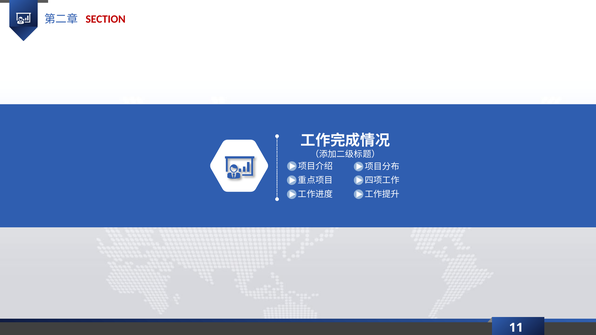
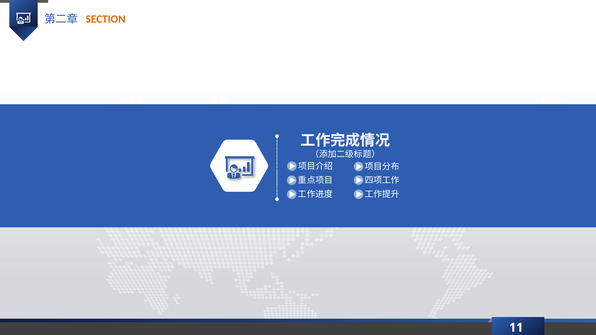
SECTION colour: red -> orange (106, 19)
